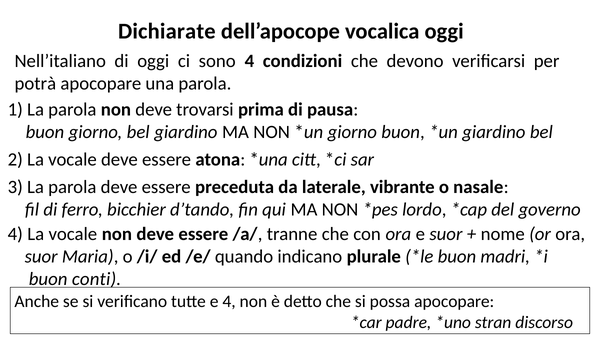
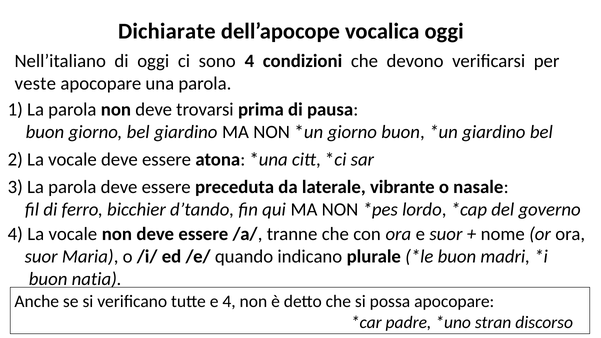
potrà: potrà -> veste (35, 83)
conti: conti -> natia (97, 279)
